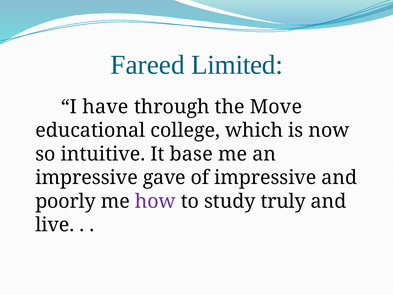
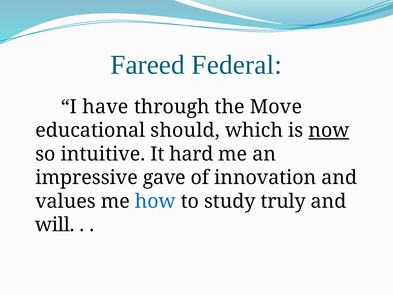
Limited: Limited -> Federal (237, 65)
college: college -> should (185, 130)
now underline: none -> present (329, 130)
base: base -> hard (191, 154)
of impressive: impressive -> innovation (265, 178)
poorly: poorly -> values (65, 201)
how colour: purple -> blue (155, 201)
live: live -> will (55, 225)
